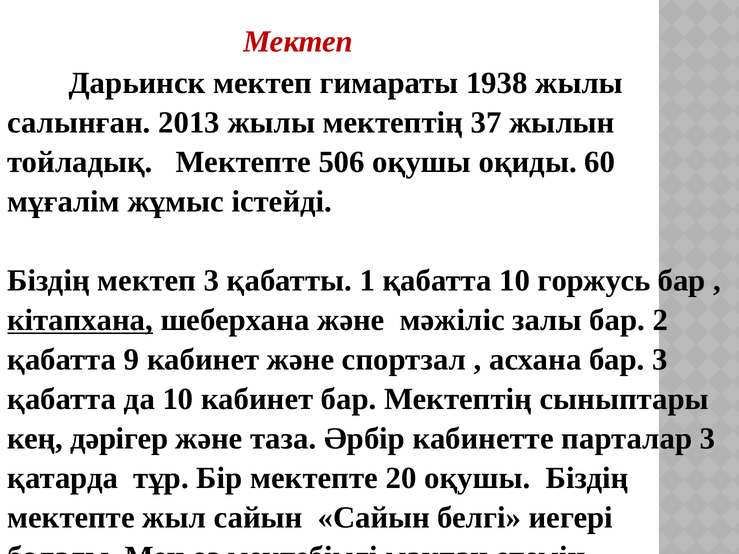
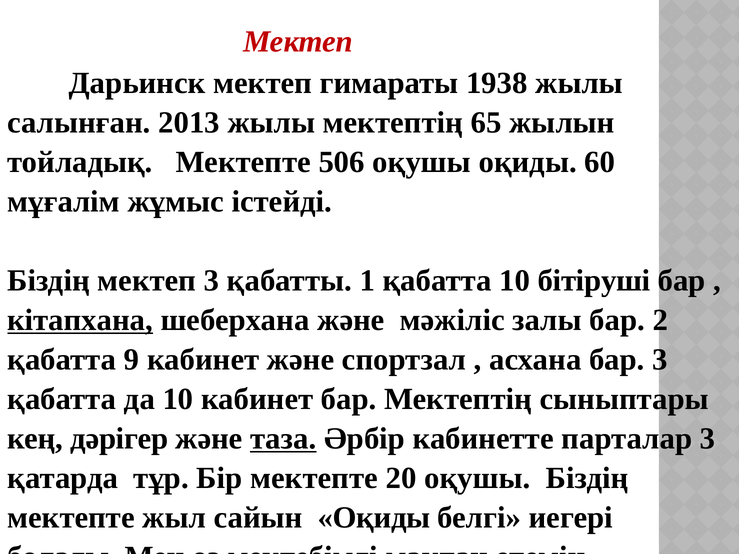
37: 37 -> 65 (486, 123)
горжусь: горжусь -> бітіруші (594, 281)
таза underline: none -> present (283, 439)
сайын Сайын: Сайын -> Оқиды (374, 518)
